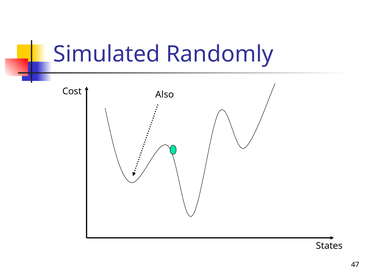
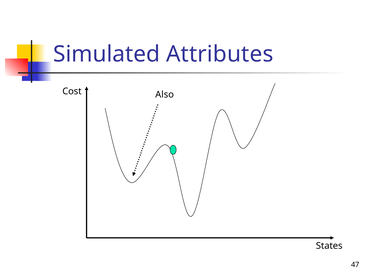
Randomly: Randomly -> Attributes (220, 54)
